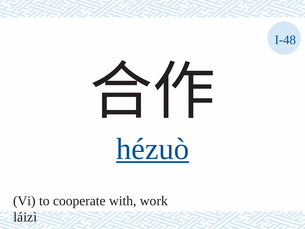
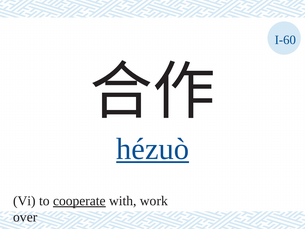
I-48: I-48 -> I-60 (285, 40)
cooperate underline: none -> present (79, 201)
láizì: láizì -> over (25, 217)
